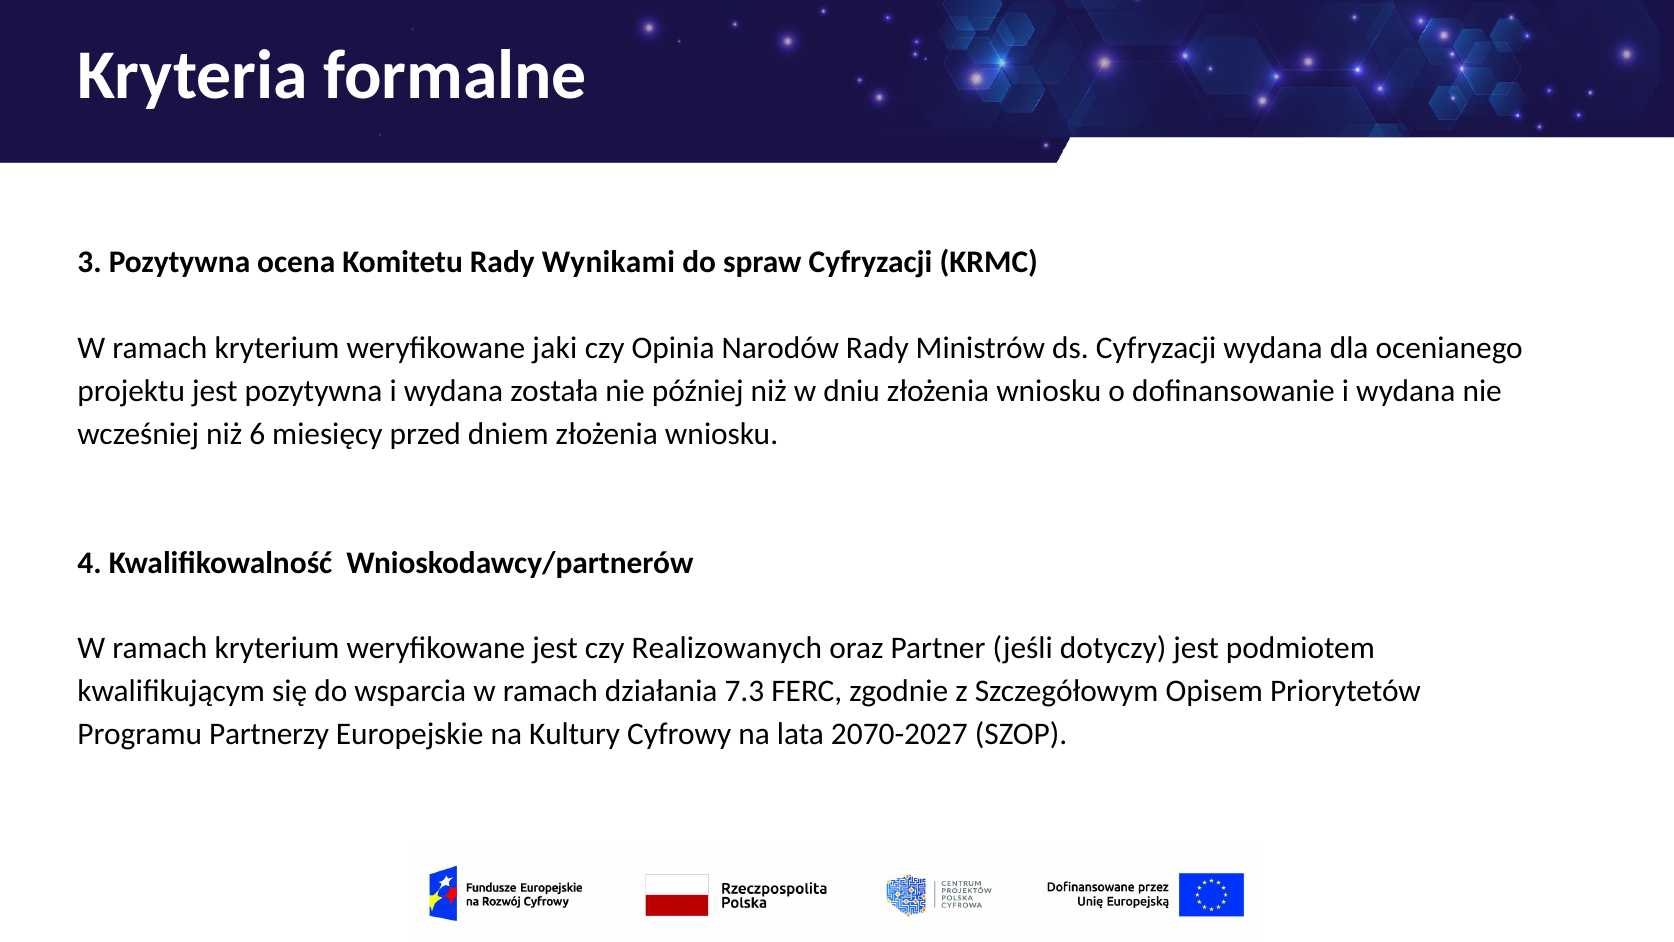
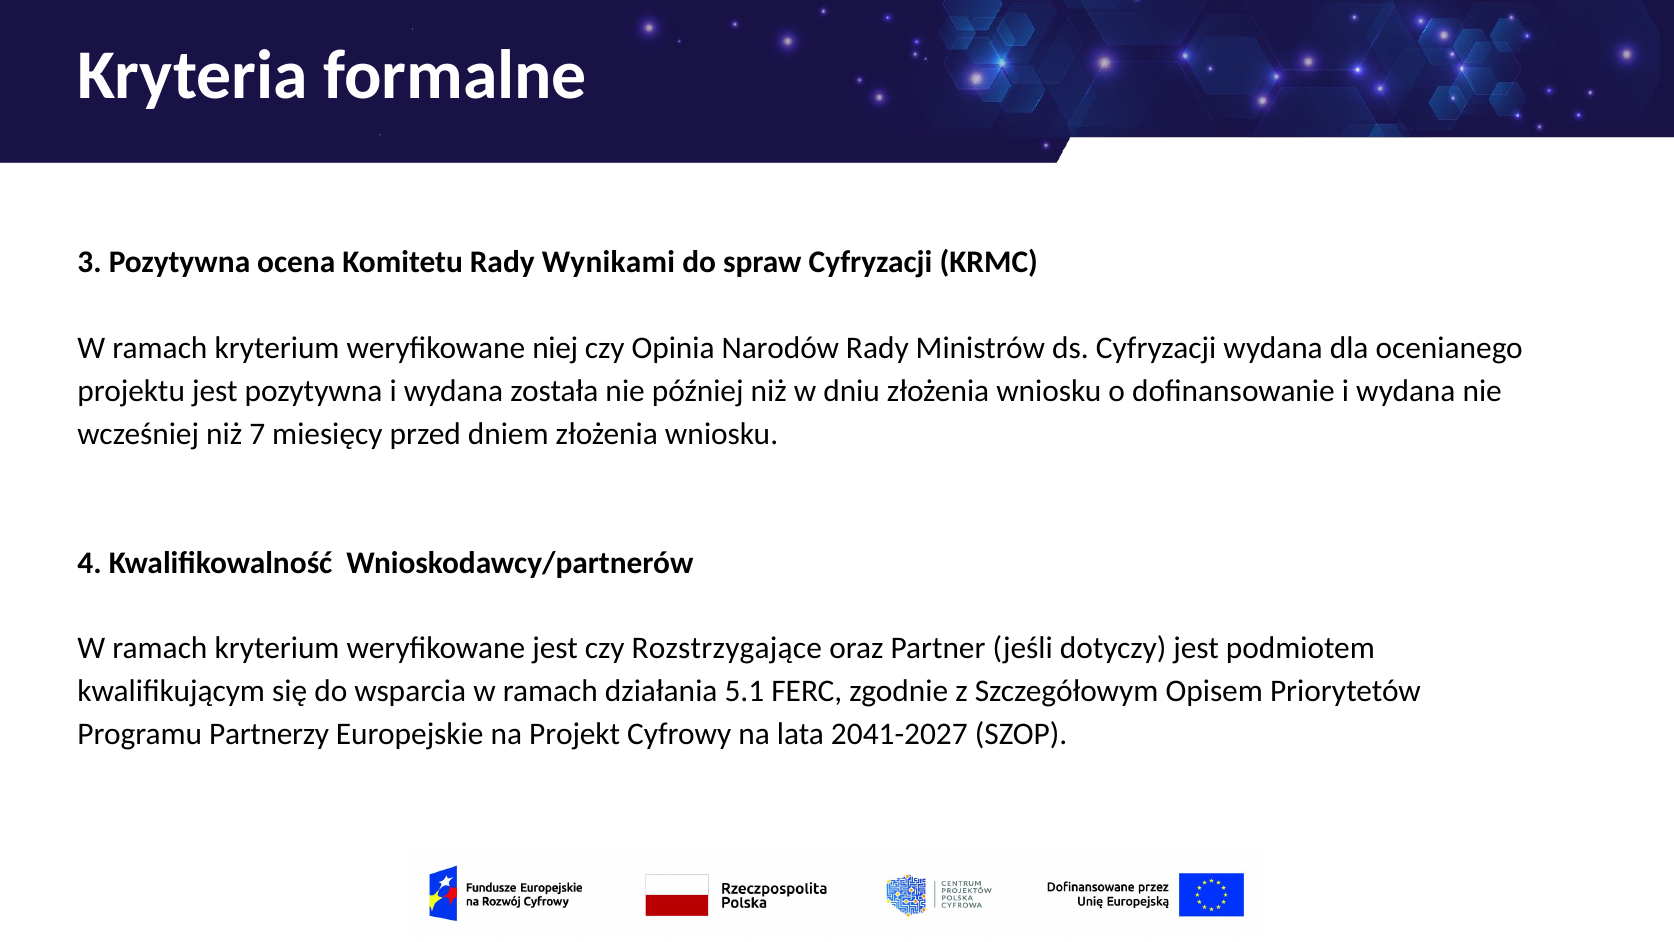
jaki: jaki -> niej (555, 348)
6: 6 -> 7 (257, 434)
Realizowanych: Realizowanych -> Rozstrzygające (727, 648)
7.3: 7.3 -> 5.1 (744, 691)
Kultury: Kultury -> Projekt (575, 734)
2070-2027: 2070-2027 -> 2041-2027 (899, 734)
